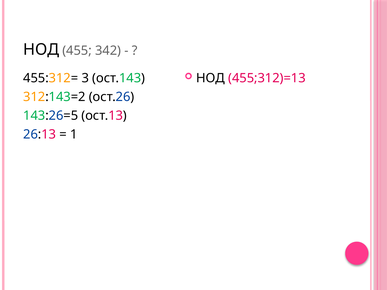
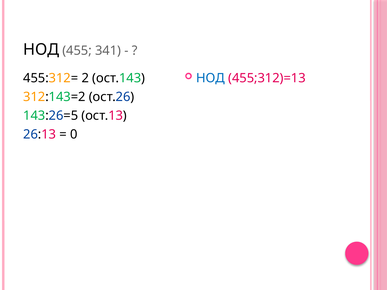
342: 342 -> 341 (108, 51)
НОД colour: black -> blue (211, 78)
3: 3 -> 2 (85, 78)
1: 1 -> 0 (74, 134)
